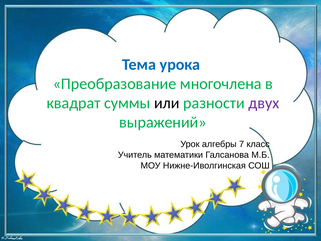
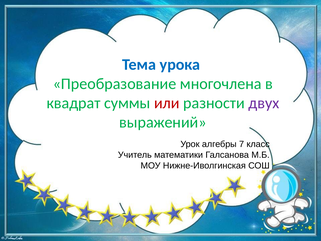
или colour: black -> red (167, 103)
